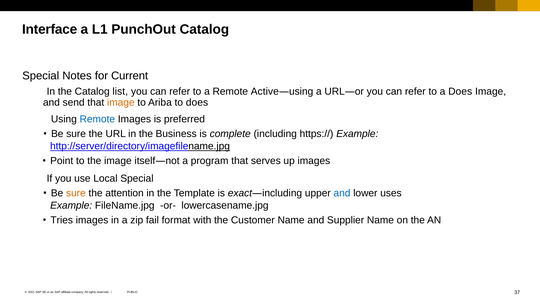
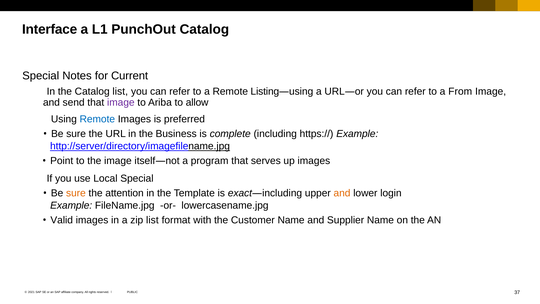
Active: Active -> Listing (265, 91)
a Does: Does -> From (460, 91)
image colour: orange -> purple (121, 102)
to does: does -> allow (197, 102)
and colour: blue -> orange (342, 193)
uses: uses -> login (391, 193)
Tries: Tries -> Valid (62, 220)
zip fail: fail -> list (152, 220)
